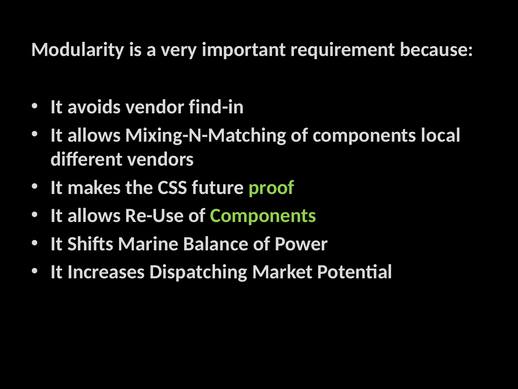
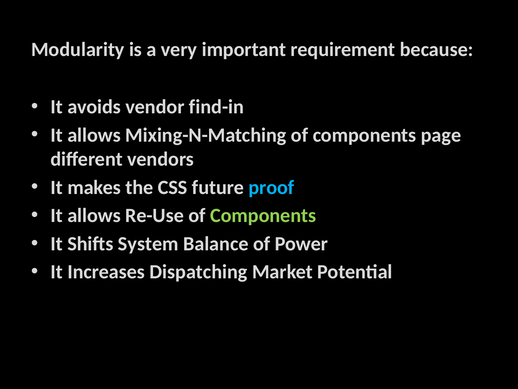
local: local -> page (441, 135)
proof colour: light green -> light blue (271, 187)
Marine: Marine -> System (148, 243)
